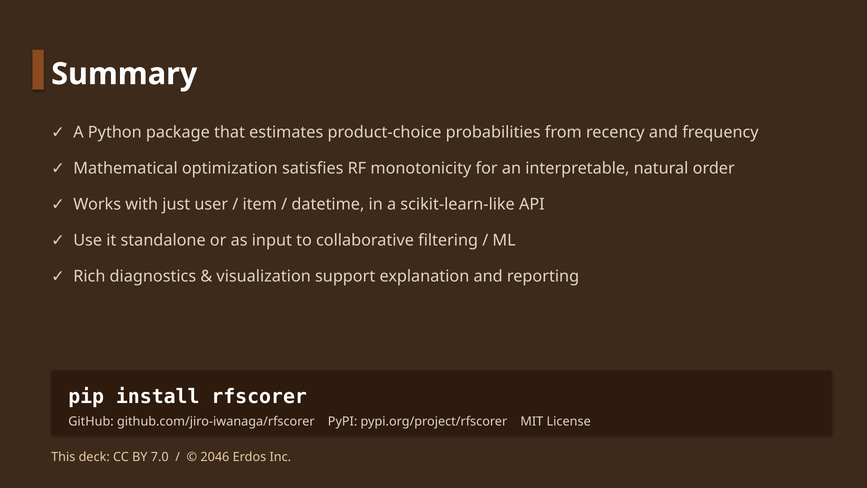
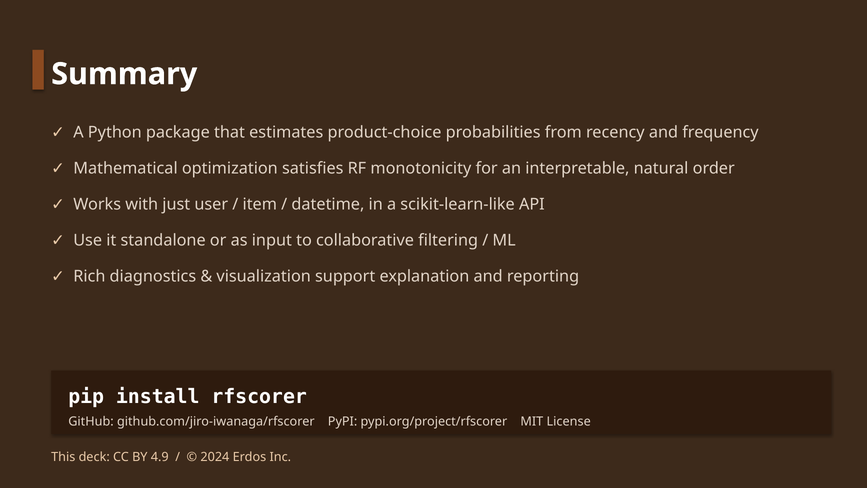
7.0: 7.0 -> 4.9 (160, 457)
2046: 2046 -> 2024 (215, 457)
